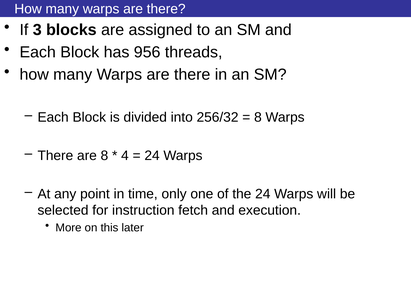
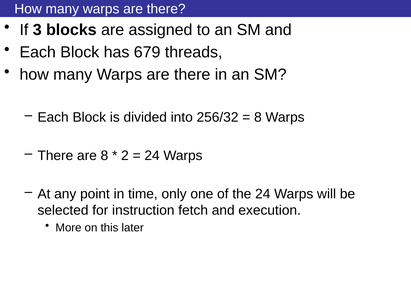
956: 956 -> 679 (147, 52)
4: 4 -> 2 (125, 156)
